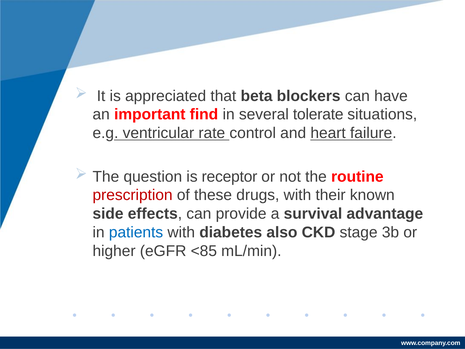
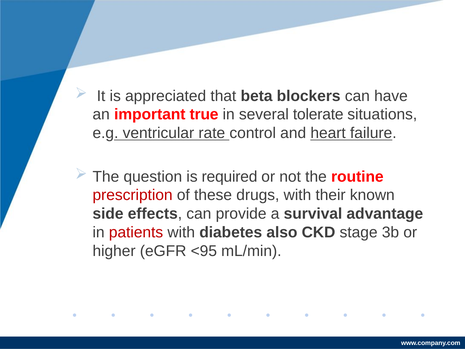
find: find -> true (204, 114)
receptor: receptor -> required (230, 176)
patients colour: blue -> red (136, 232)
<85: <85 -> <95 (204, 251)
